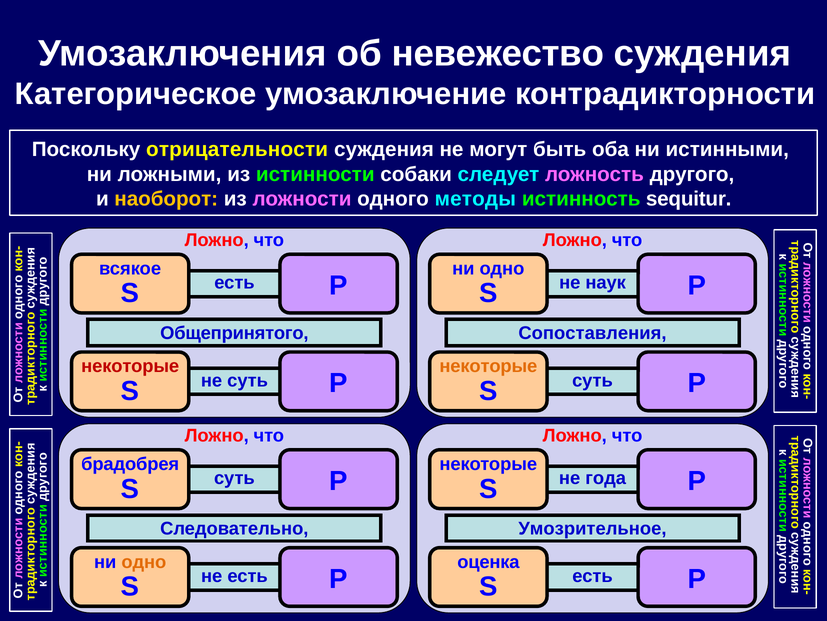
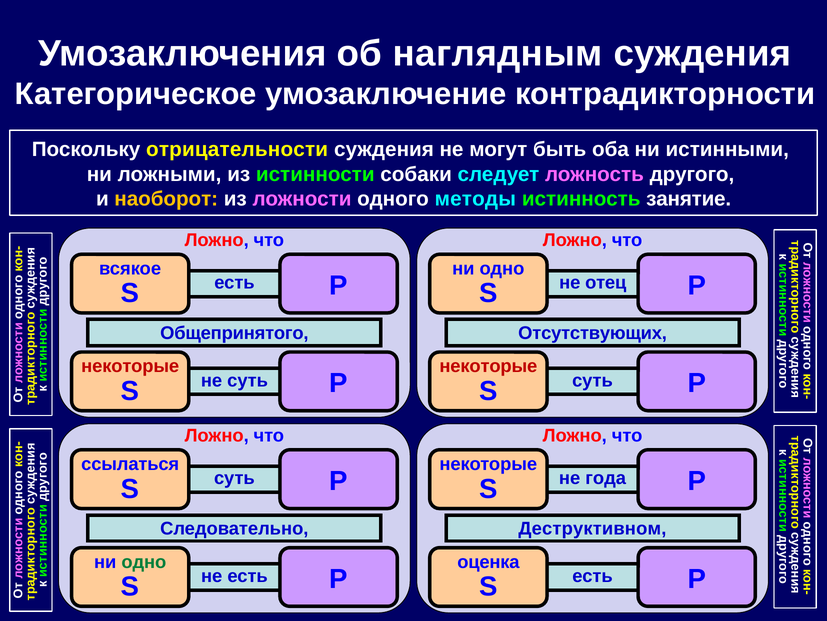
невежество: невежество -> наглядным (498, 53)
sequitur: sequitur -> занятие (689, 199)
наук: наук -> отец (606, 283)
Сопоставления: Сопоставления -> Отсутствующих (593, 333)
некоторые colour: orange -> red (488, 366)
брадобрея: брадобрея -> ссылаться (130, 464)
Умозрительное: Умозрительное -> Деструктивном (592, 528)
одно colour: orange -> green (144, 561)
